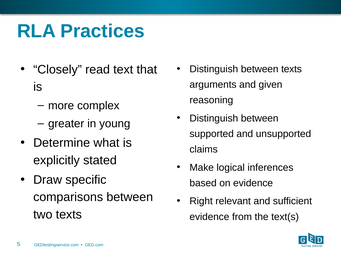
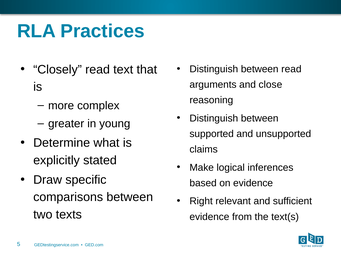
between texts: texts -> read (291, 69)
given: given -> close (270, 84)
